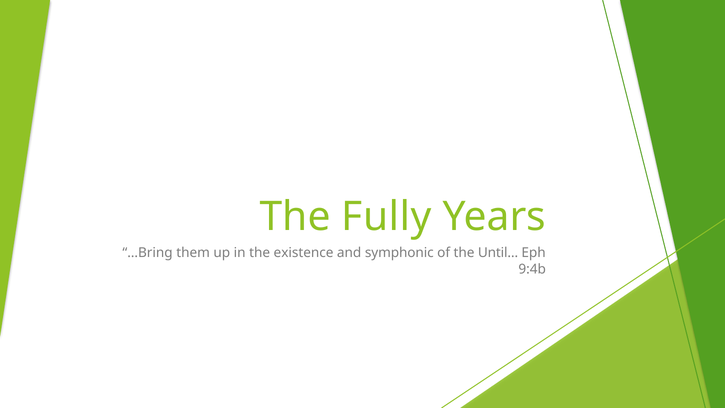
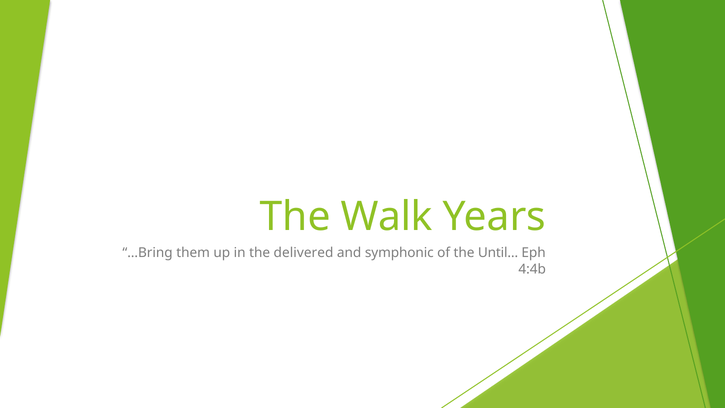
Fully: Fully -> Walk (387, 217)
existence: existence -> delivered (303, 253)
9:4b: 9:4b -> 4:4b (532, 269)
